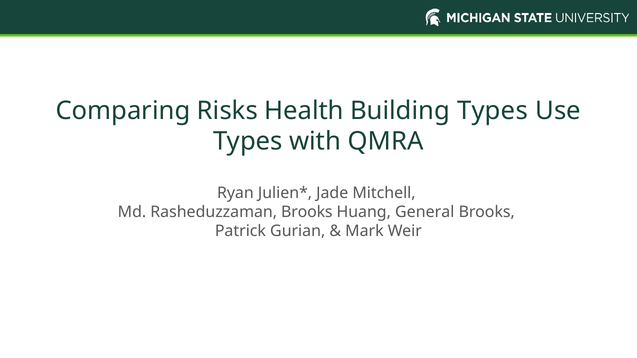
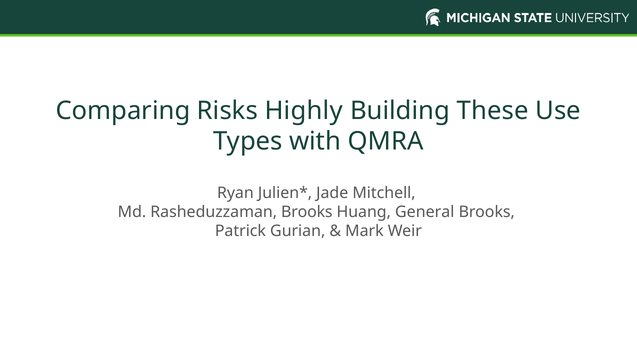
Health: Health -> Highly (304, 111)
Building Types: Types -> These (493, 111)
